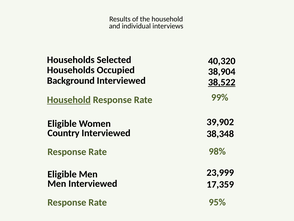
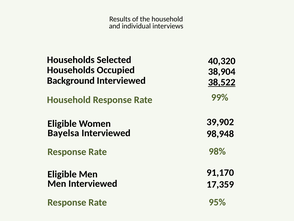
Household underline: present -> none (69, 100)
Country: Country -> Bayelsa (63, 133)
38,348: 38,348 -> 98,948 (220, 134)
23,999: 23,999 -> 91,170 (220, 172)
